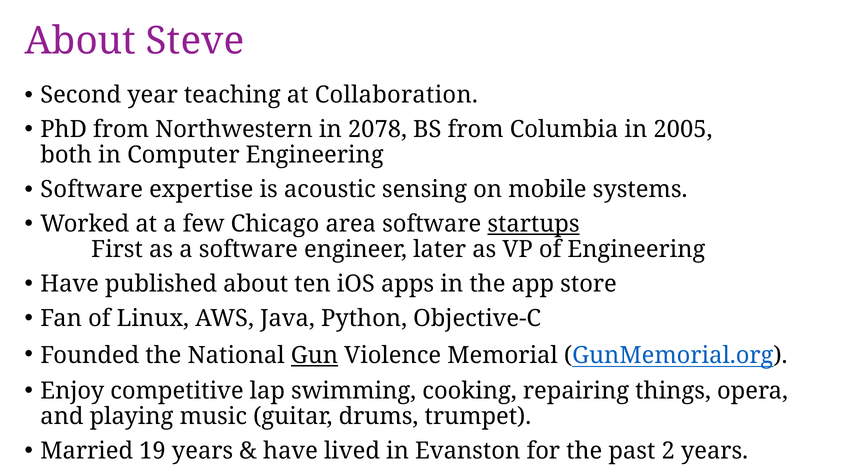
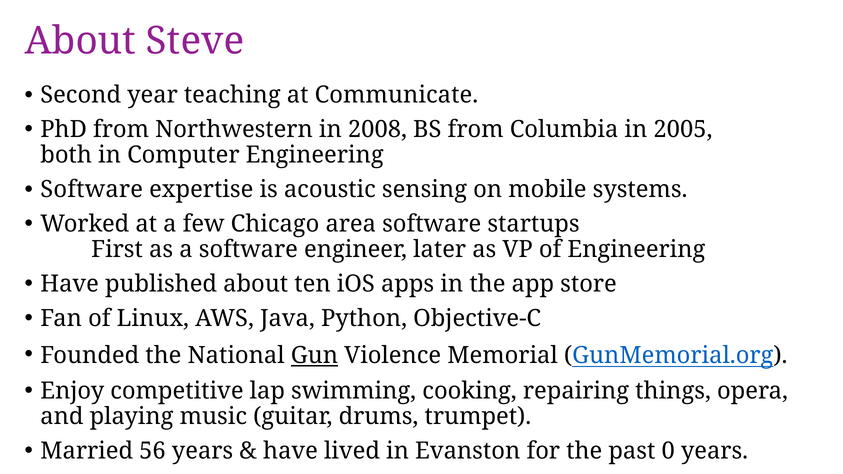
Collaboration: Collaboration -> Communicate (396, 95)
2078: 2078 -> 2008 (377, 130)
startups underline: present -> none (534, 224)
19: 19 -> 56 (152, 451)
2: 2 -> 0 (668, 451)
